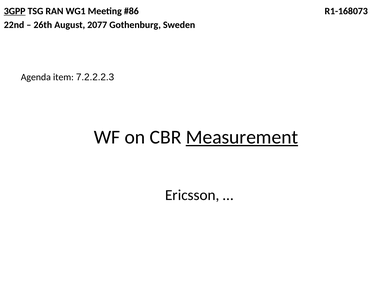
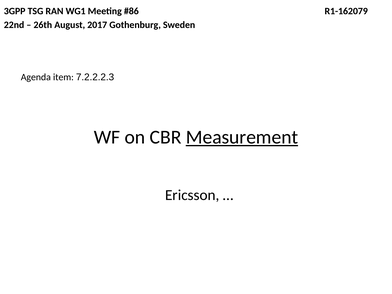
3GPP underline: present -> none (15, 11)
R1-168073: R1-168073 -> R1-162079 (346, 11)
2077: 2077 -> 2017 (97, 25)
